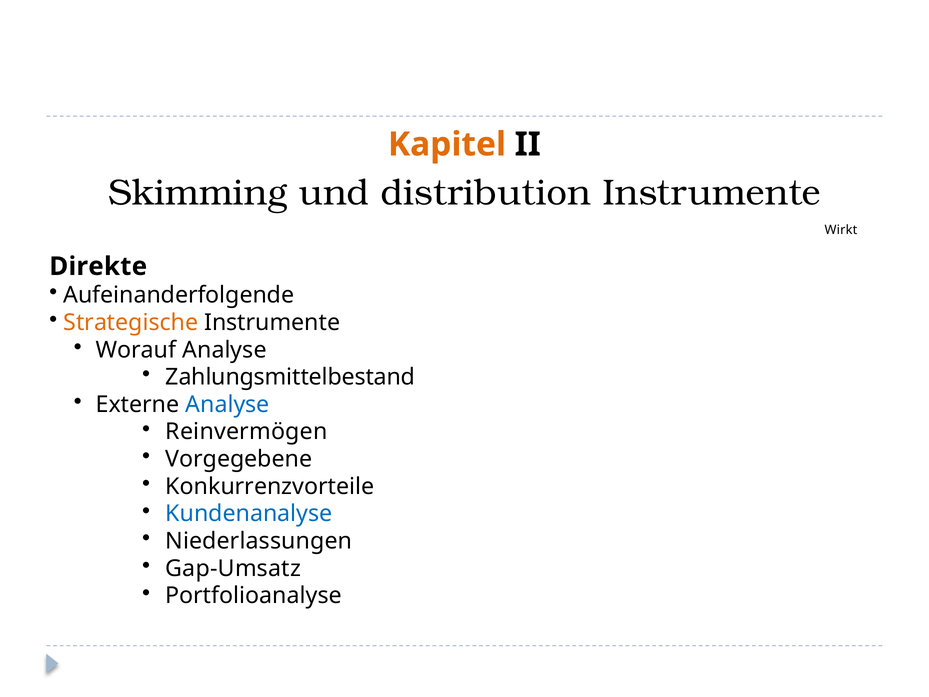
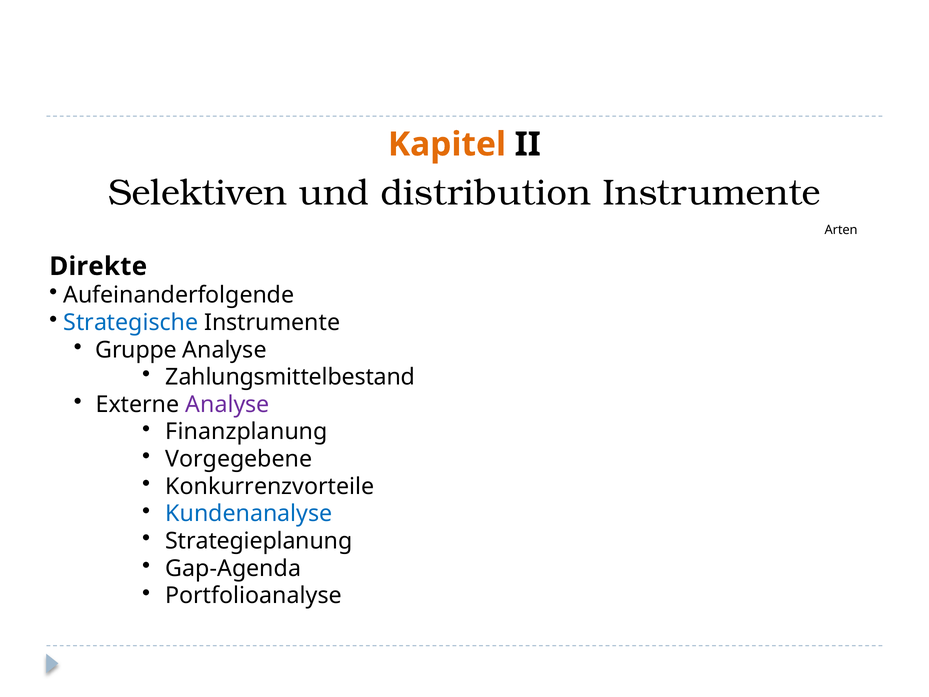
Skimming: Skimming -> Selektiven (198, 193)
Wirkt: Wirkt -> Arten (841, 230)
Strategische colour: orange -> blue (131, 322)
Worauf: Worauf -> Gruppe (136, 350)
Analyse colour: blue -> purple (227, 404)
Reinvermögen: Reinvermögen -> Finanzplanung (247, 432)
Niederlassungen: Niederlassungen -> Strategieplanung (259, 541)
Gap-Umsatz: Gap-Umsatz -> Gap-Agenda (233, 568)
